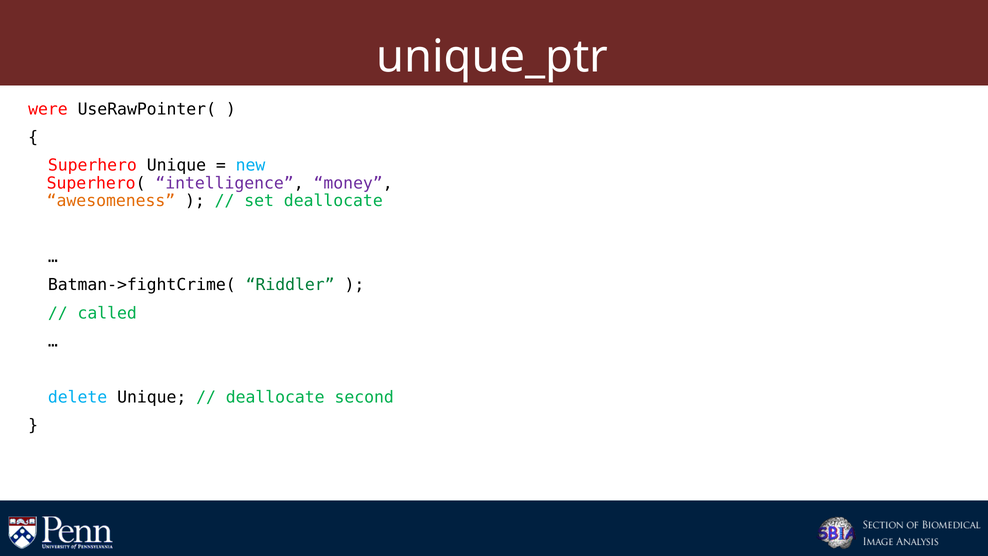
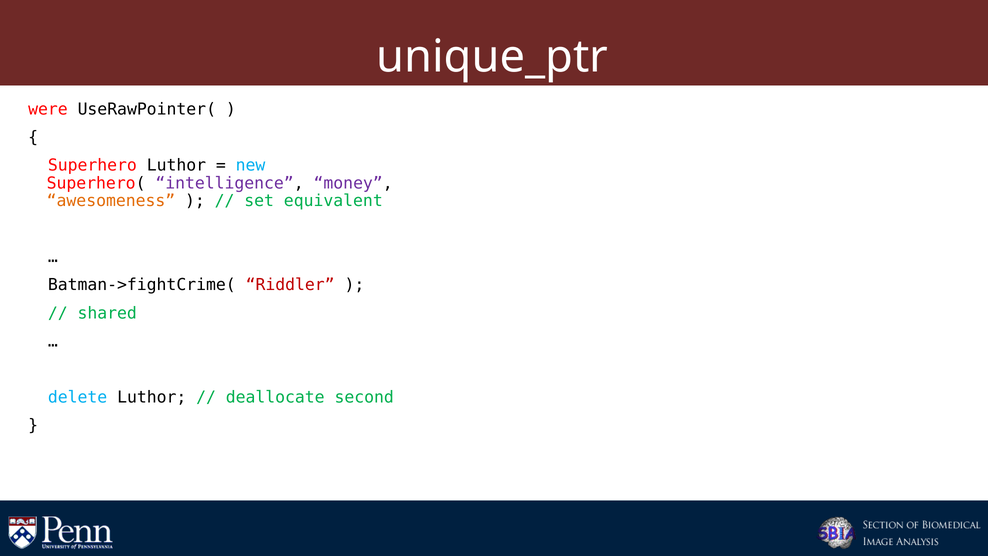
Superhero Unique: Unique -> Luthor (176, 165)
set deallocate: deallocate -> equivalent (333, 201)
Riddler colour: green -> red (290, 285)
called: called -> shared (107, 313)
delete Unique: Unique -> Luthor (152, 397)
